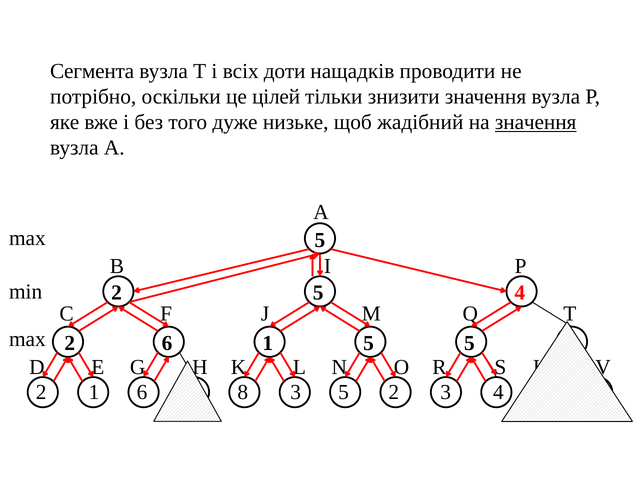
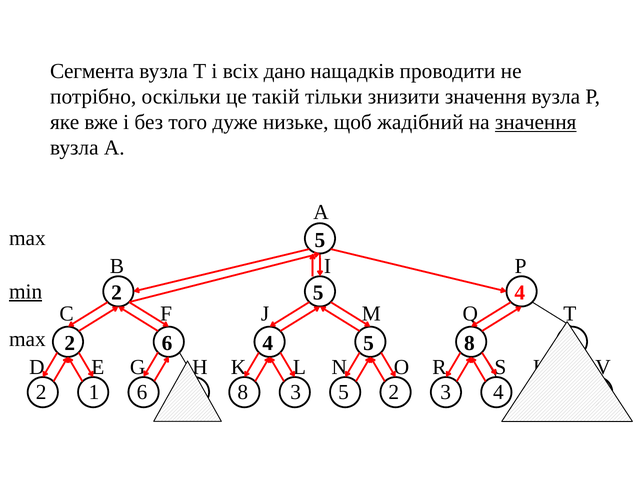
доти: доти -> дано (285, 71)
цілей: цілей -> такій (276, 97)
min underline: none -> present (26, 292)
2 1: 1 -> 4 (268, 343)
5: 5 -> 8 (469, 343)
